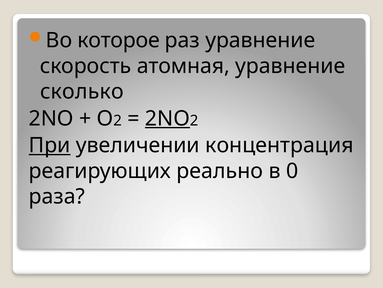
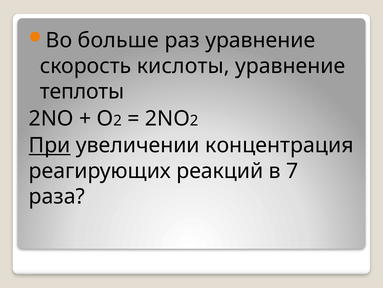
которое: которое -> больше (118, 40)
атомная: атомная -> кислоты (183, 66)
сколько: сколько -> теплоты (82, 91)
2NO underline: present -> none (167, 118)
реально: реально -> реакций (220, 171)
0: 0 -> 7 (292, 171)
